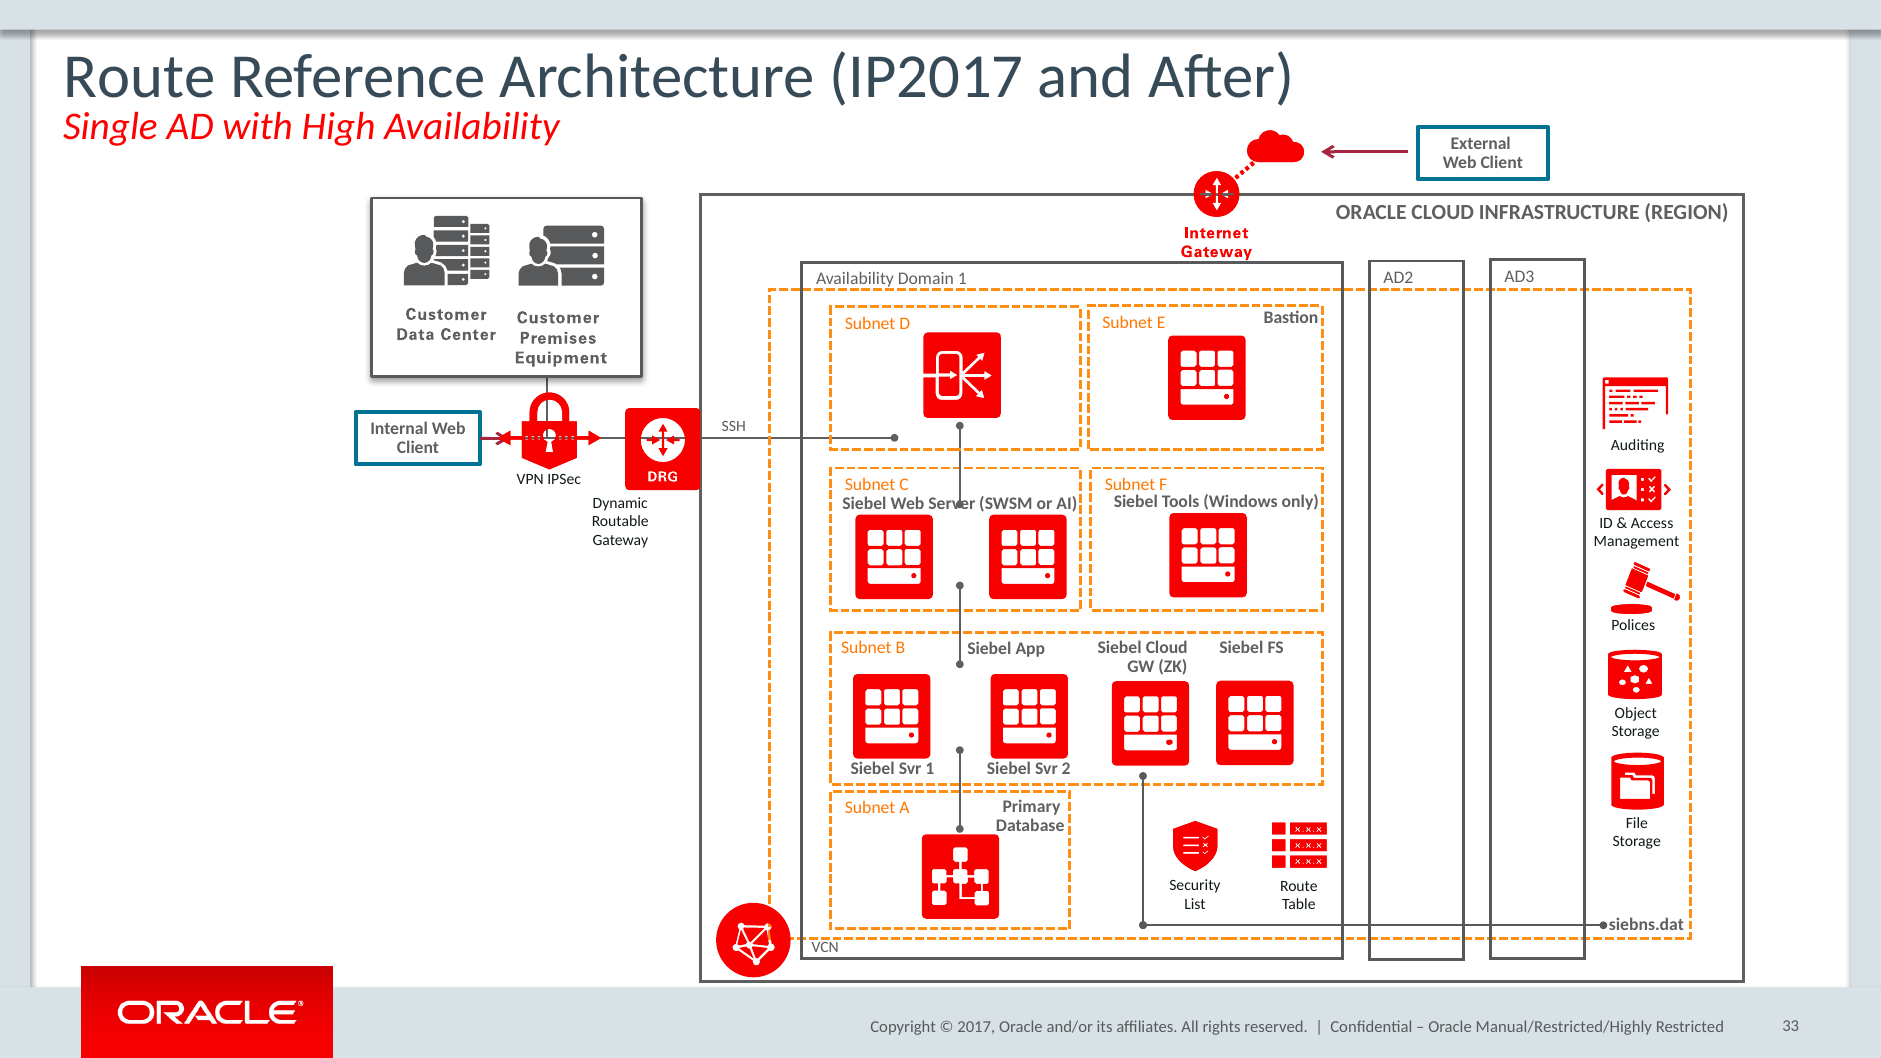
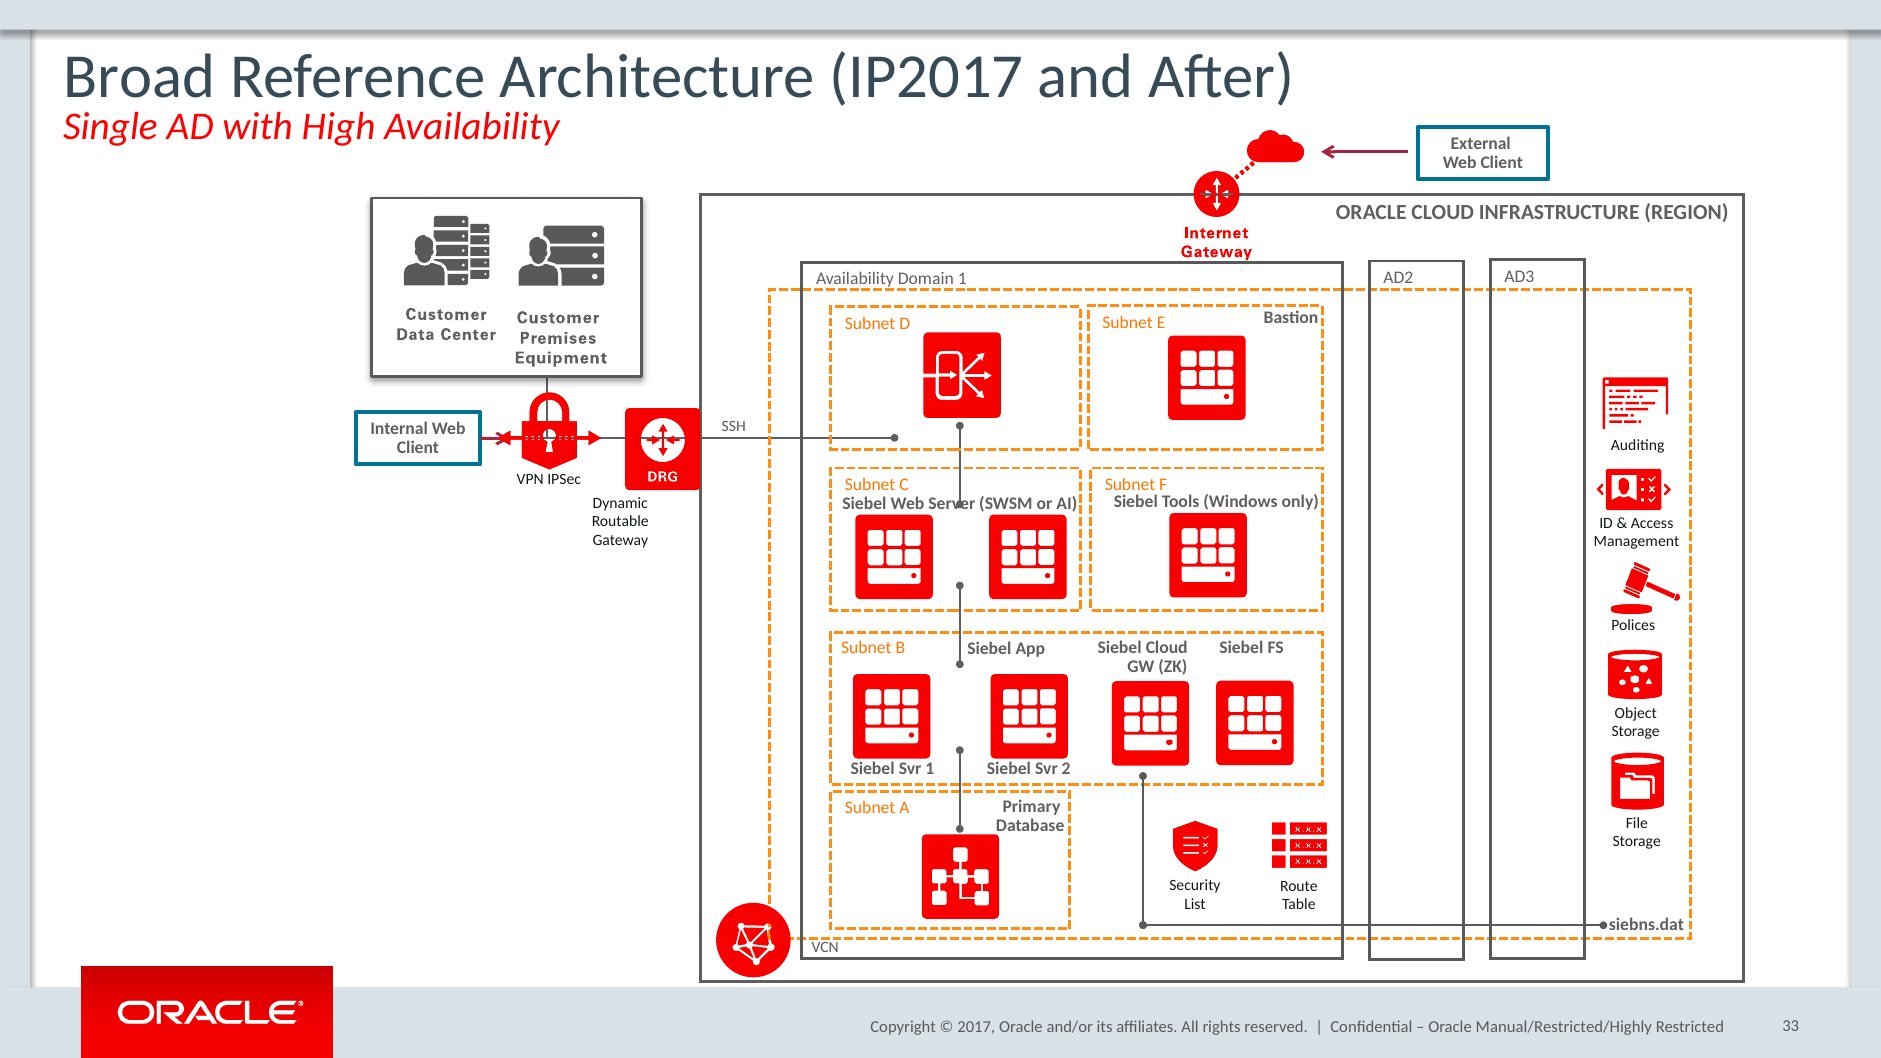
Route: Route -> Broad (139, 77)
